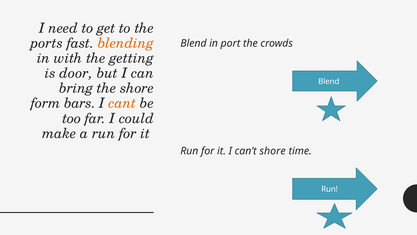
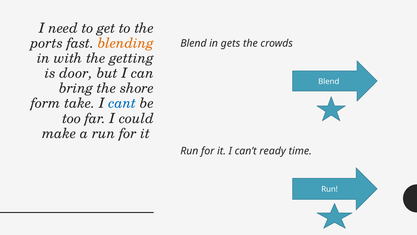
port: port -> gets (230, 43)
bars: bars -> take (80, 103)
cant colour: orange -> blue (122, 103)
can’t shore: shore -> ready (273, 151)
